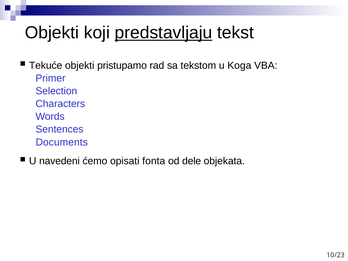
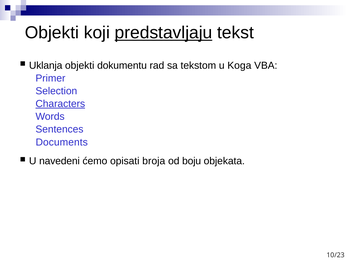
Tekuće: Tekuće -> Uklanja (46, 65)
pristupamo: pristupamo -> dokumentu (122, 65)
Characters underline: none -> present (60, 104)
fonta: fonta -> broja (154, 161)
dele: dele -> boju (192, 161)
